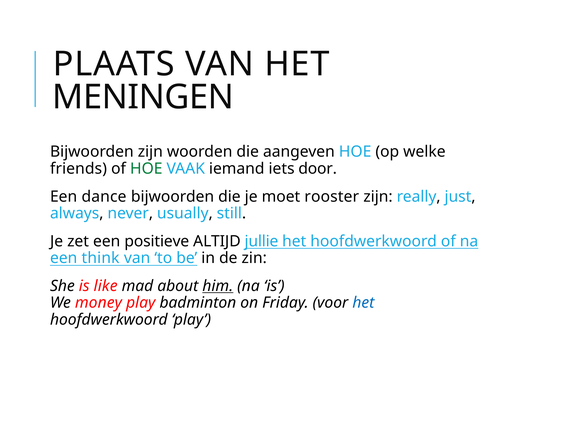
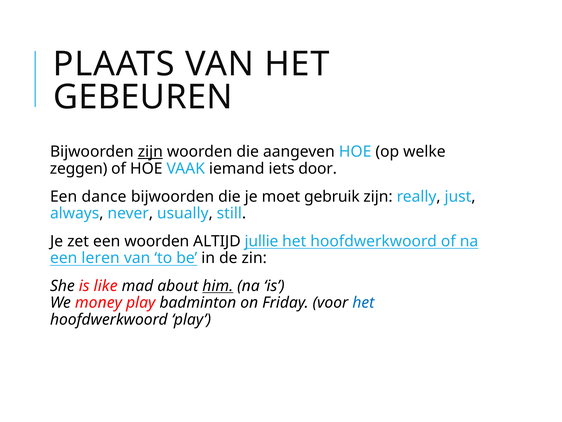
MENINGEN: MENINGEN -> GEBEUREN (143, 97)
zijn underline: none -> present (150, 152)
friends: friends -> zeggen (79, 169)
HOE colour: green -> black (146, 169)
rooster: rooster -> gebruik (332, 196)
een positieve: positieve -> woorden (157, 241)
think: think -> leren (101, 258)
